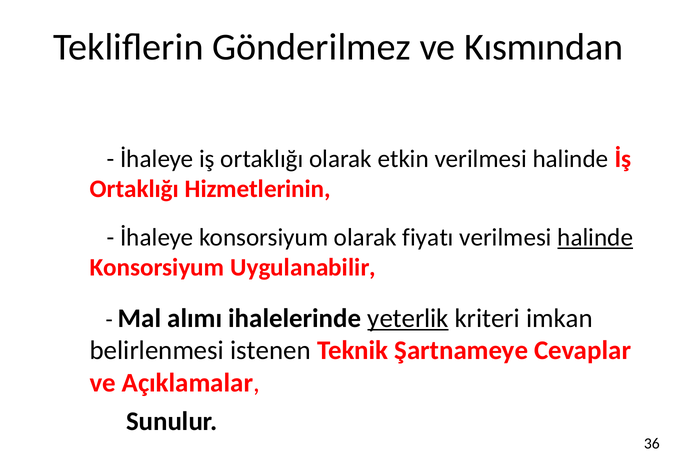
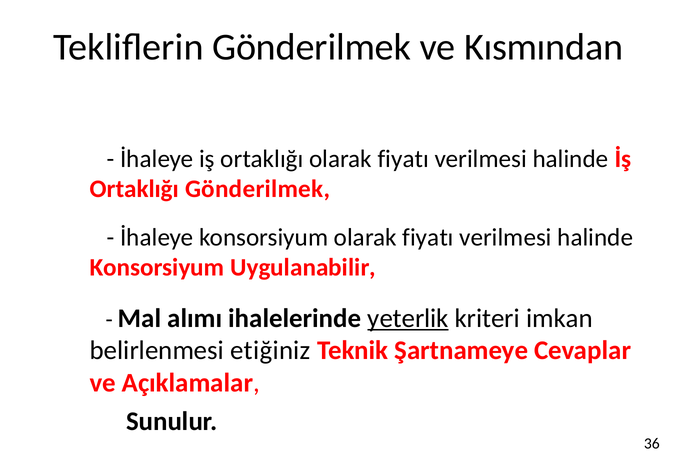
Tekliflerin Gönderilmez: Gönderilmez -> Gönderilmek (312, 47)
ortaklığı olarak etkin: etkin -> fiyatı (403, 159)
Ortaklığı Hizmetlerinin: Hizmetlerinin -> Gönderilmek (258, 189)
halinde underline: present -> none (595, 238)
istenen: istenen -> etiğiniz (270, 351)
